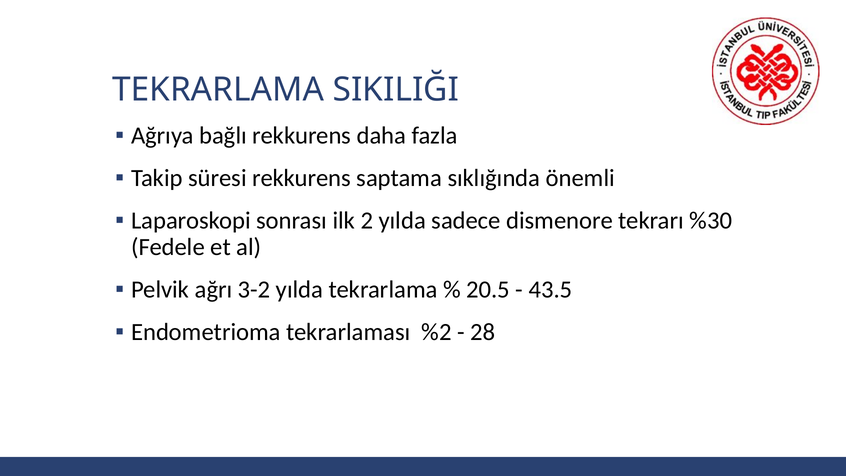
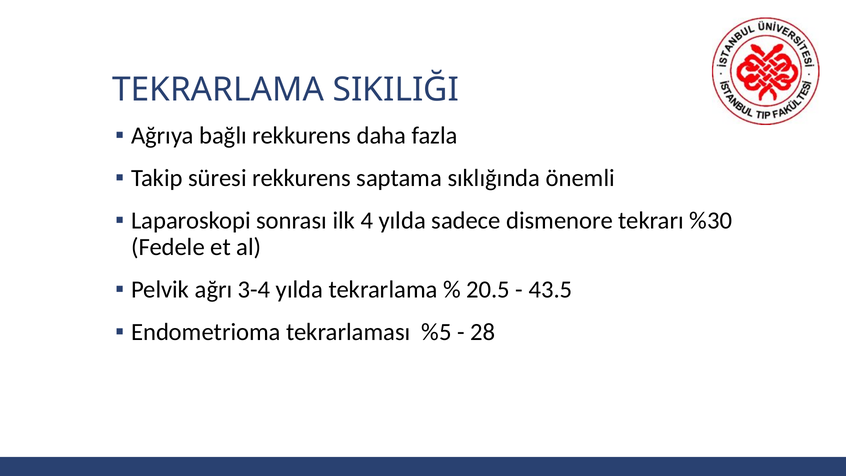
2: 2 -> 4 (367, 220)
3-2: 3-2 -> 3-4 (254, 290)
%2: %2 -> %5 (437, 332)
